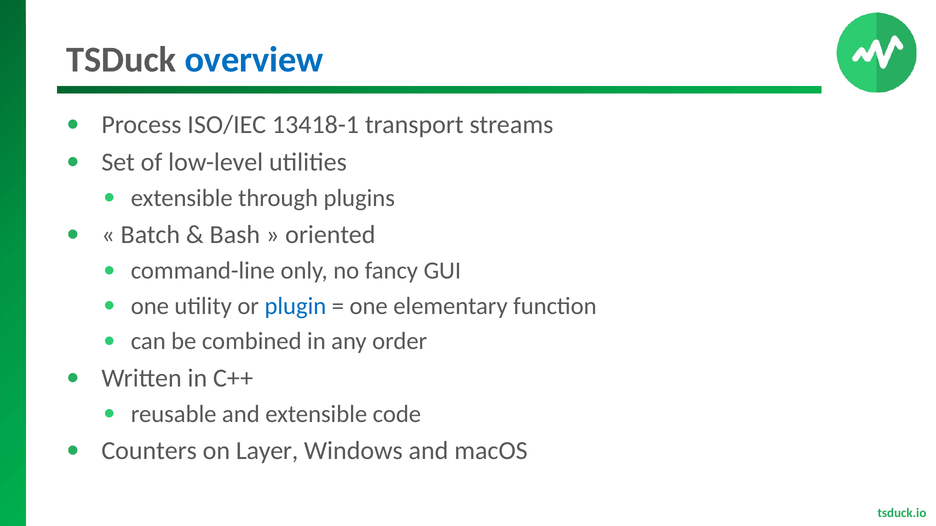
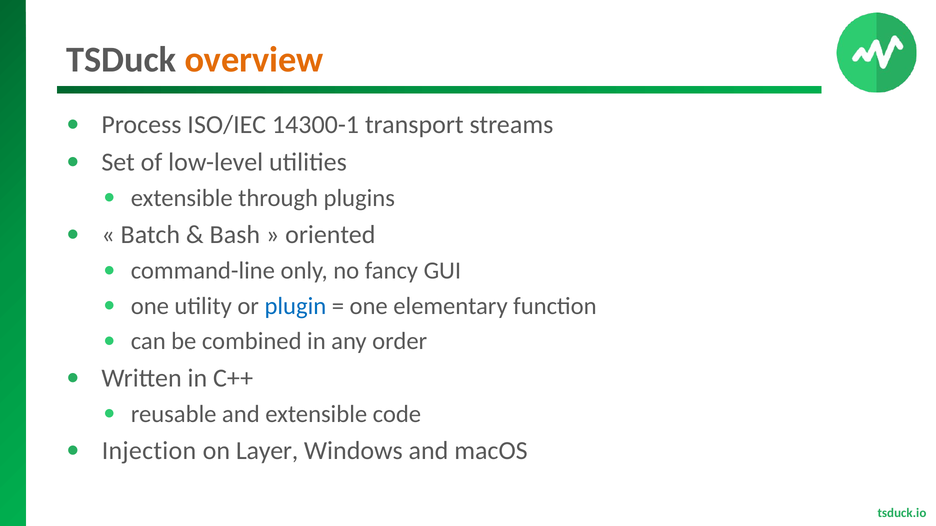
overview colour: blue -> orange (254, 60)
13418-1: 13418-1 -> 14300-1 (316, 125)
Counters: Counters -> Injection (149, 451)
